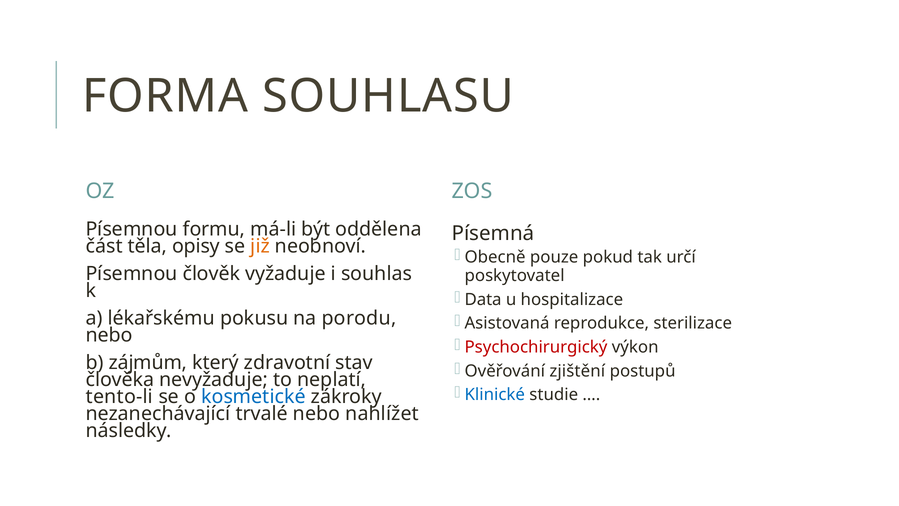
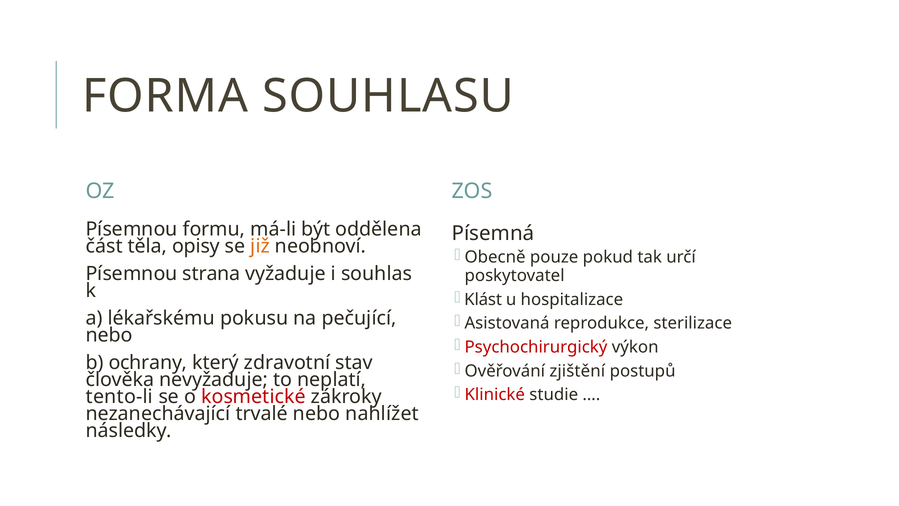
člověk: člověk -> strana (211, 274)
Data: Data -> Klást (483, 299)
porodu: porodu -> pečující (359, 318)
zájmům: zájmům -> ochrany (148, 363)
Klinické colour: blue -> red (495, 395)
kosmetické colour: blue -> red (253, 397)
